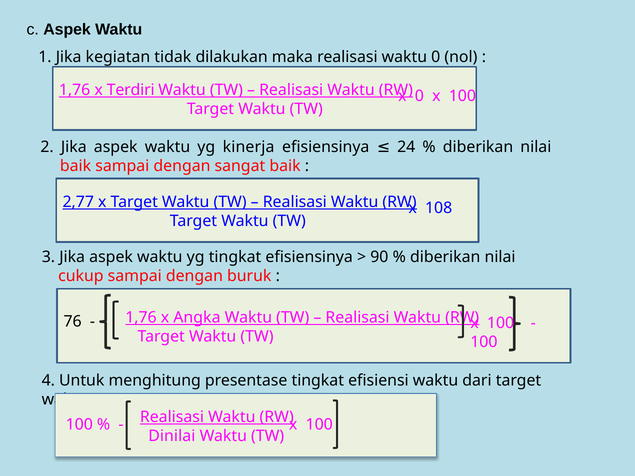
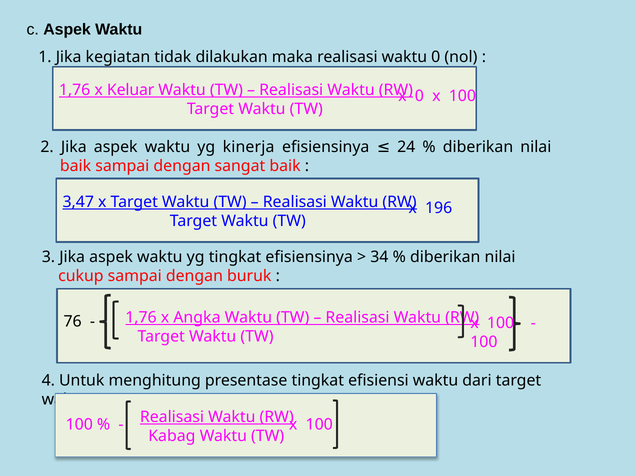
Terdiri: Terdiri -> Keluar (131, 90)
2,77: 2,77 -> 3,47 (78, 202)
108: 108 -> 196 (439, 208)
90: 90 -> 34 (379, 257)
Dinilai: Dinilai -> Kabag (172, 436)
